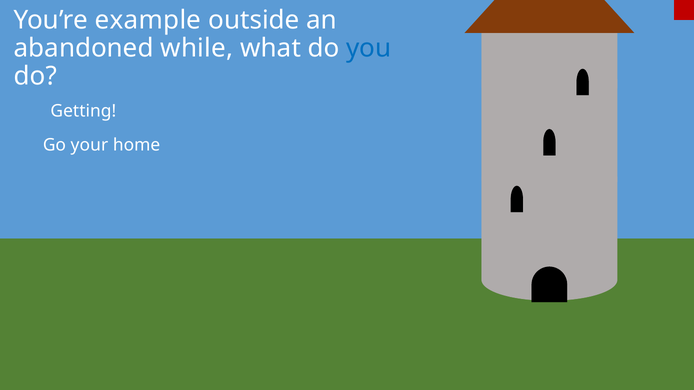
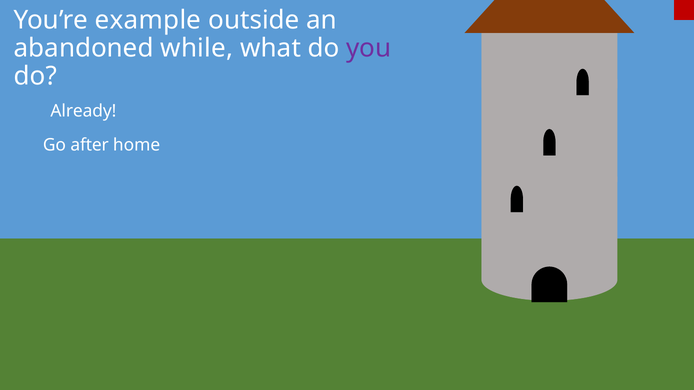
you colour: blue -> purple (369, 48)
Getting: Getting -> Already (83, 111)
your: your -> after (90, 145)
